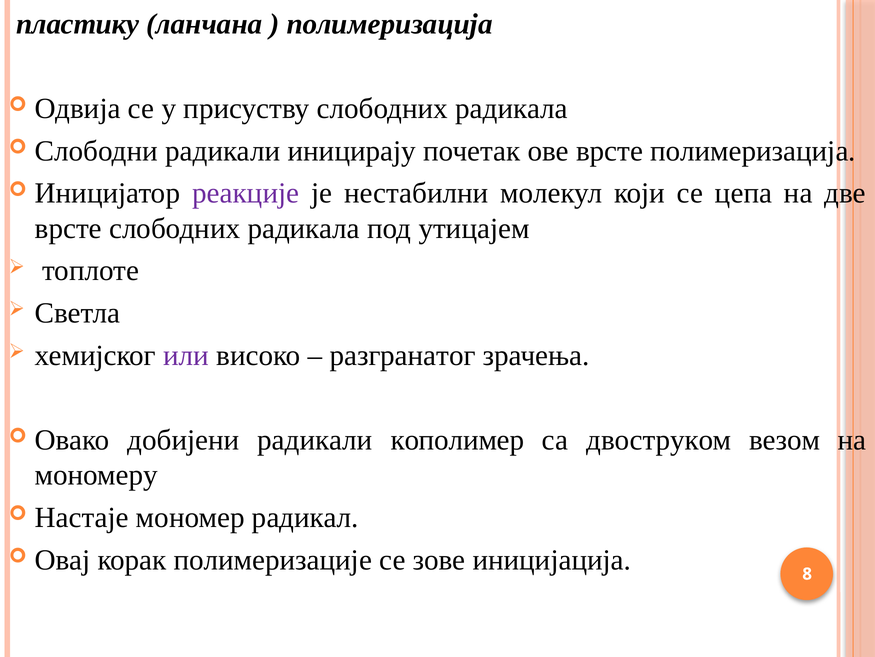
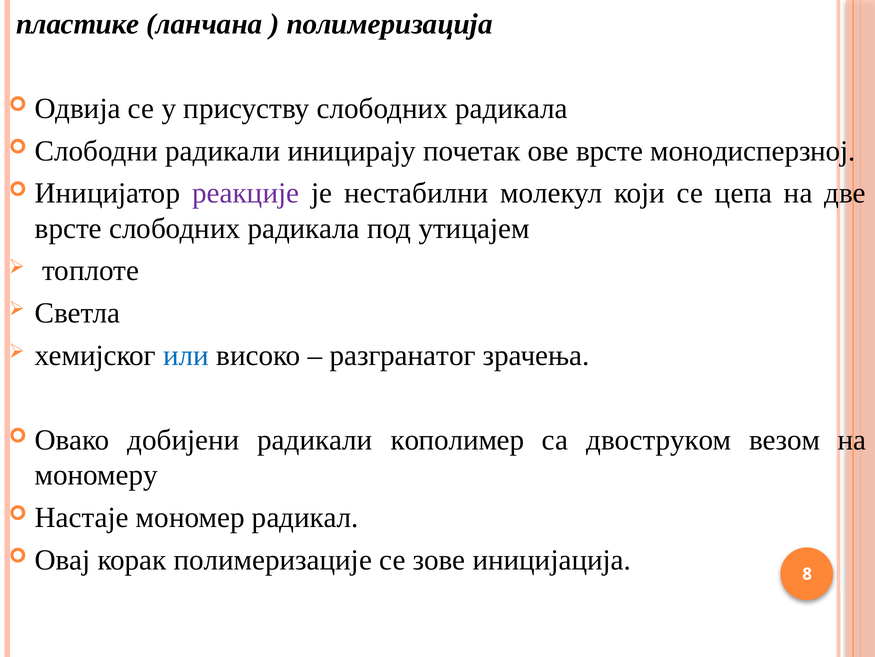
пластику: пластику -> пластике (78, 24)
врсте полимеризација: полимеризација -> монодисперзној (753, 151)
или colour: purple -> blue (186, 355)
